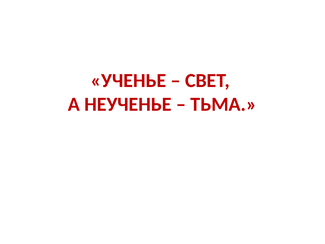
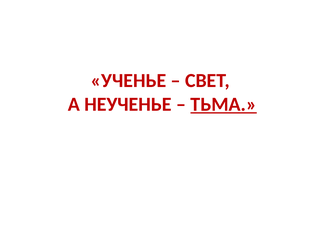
ТЬМА underline: none -> present (224, 104)
